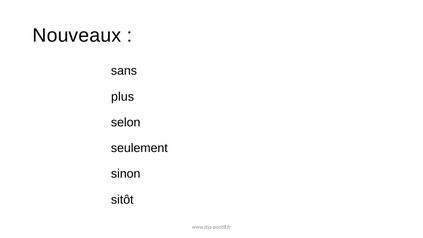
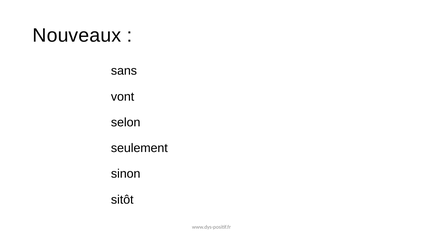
plus: plus -> vont (123, 97)
